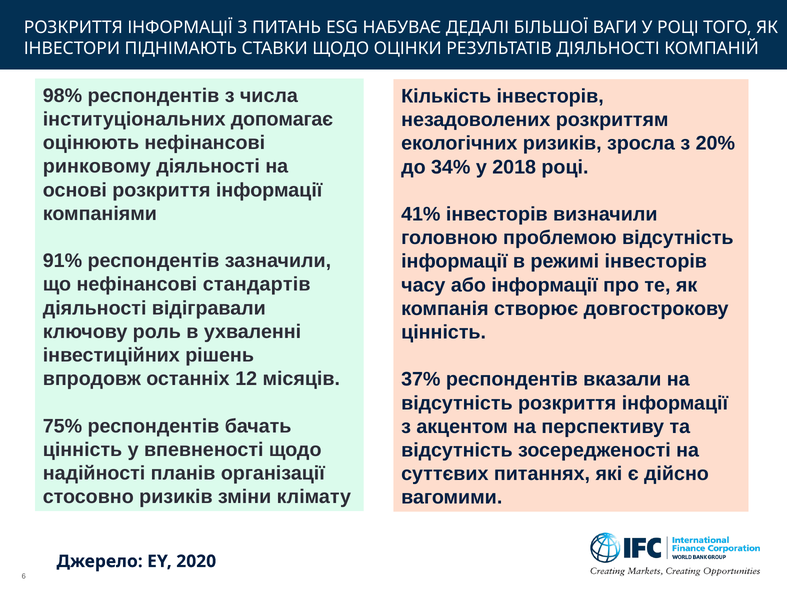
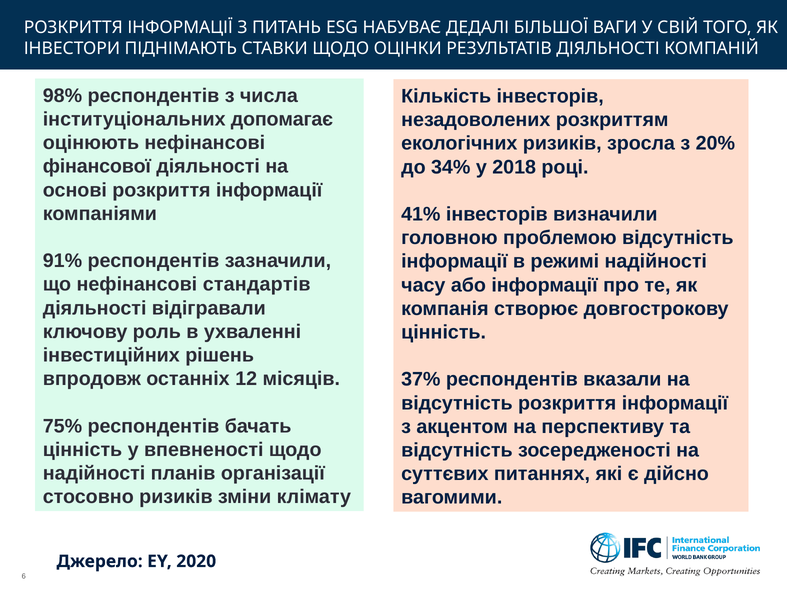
У РОЦІ: РОЦІ -> СВІЙ (678, 28)
ринковому: ринковому -> фінансової (97, 166)
режимі інвесторів: інвесторів -> надійності (656, 262)
